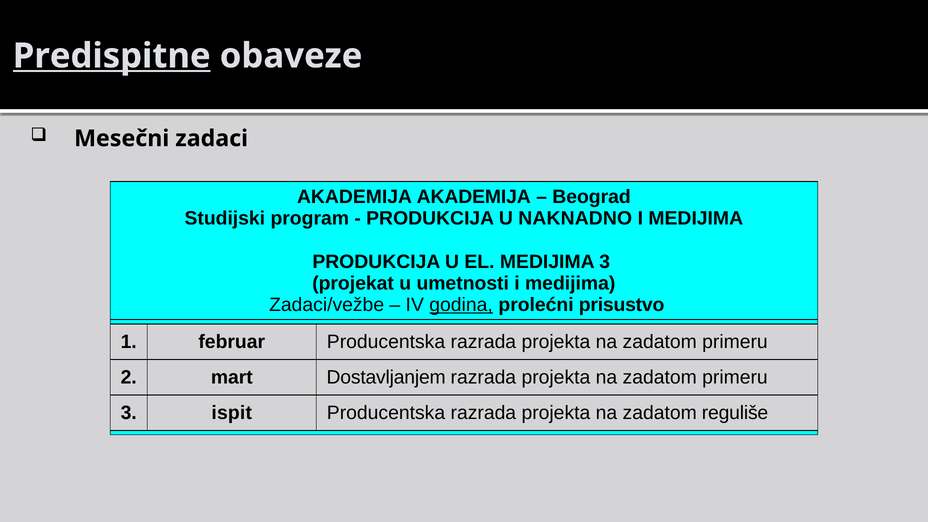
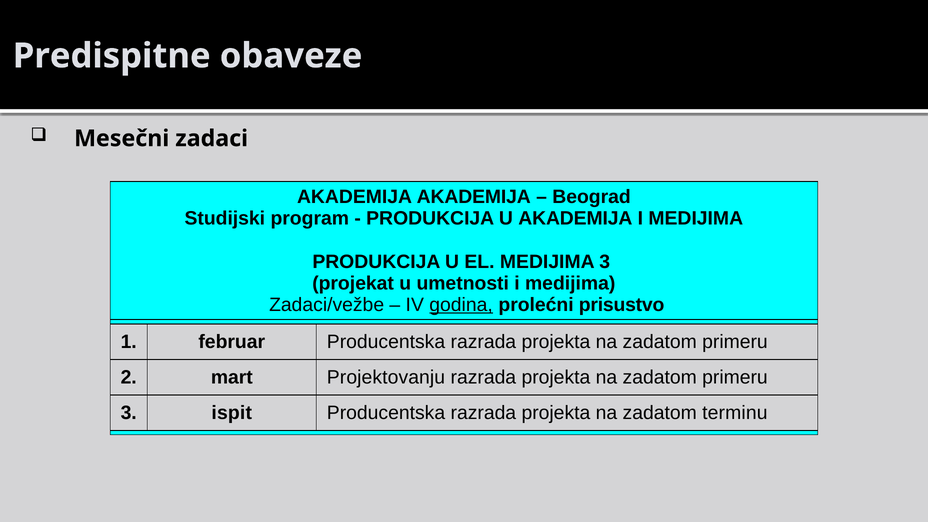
Predispitne underline: present -> none (112, 56)
U NAKNADNO: NAKNADNO -> AKADEMIJA (575, 219)
Dostavljanjem: Dostavljanjem -> Projektovanju (386, 377)
reguliše: reguliše -> terminu (735, 413)
